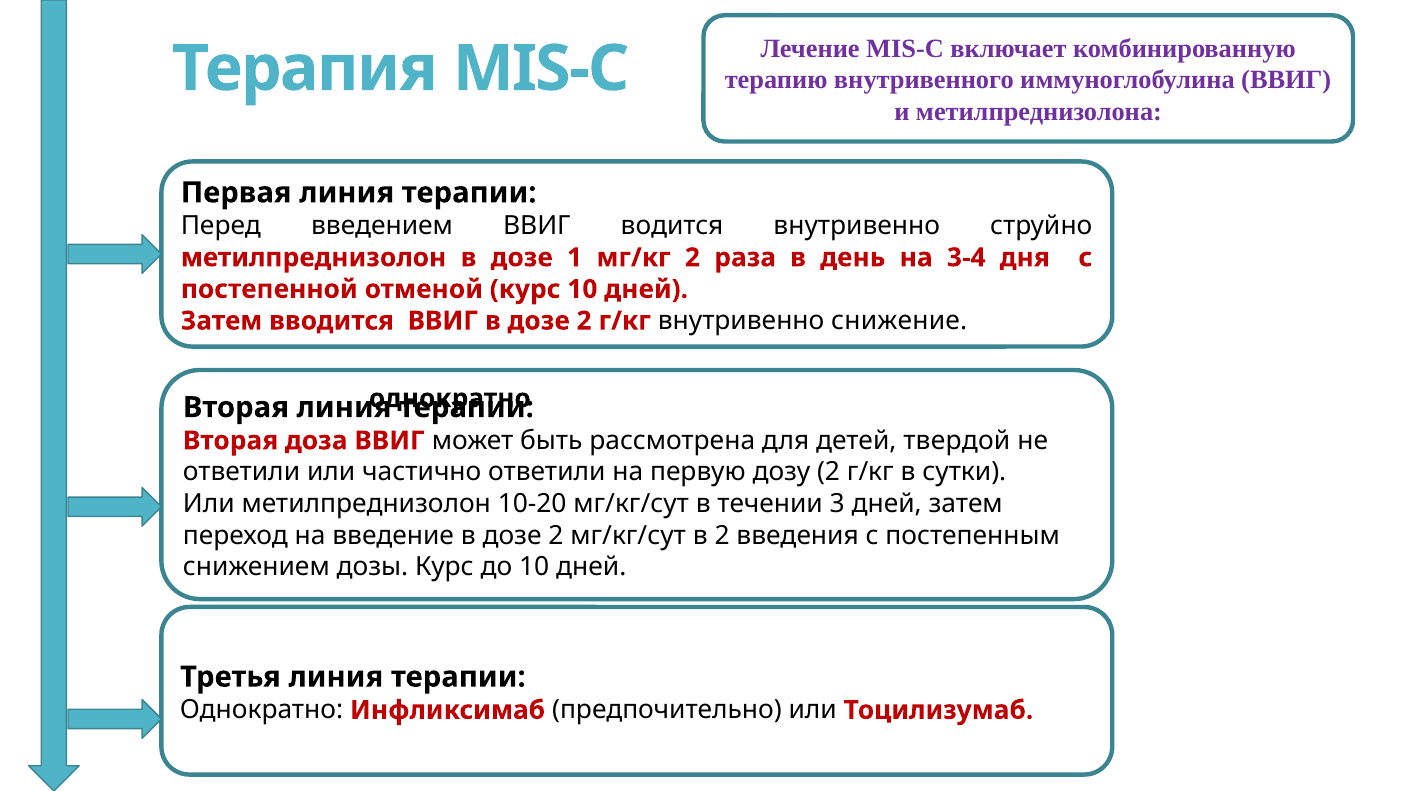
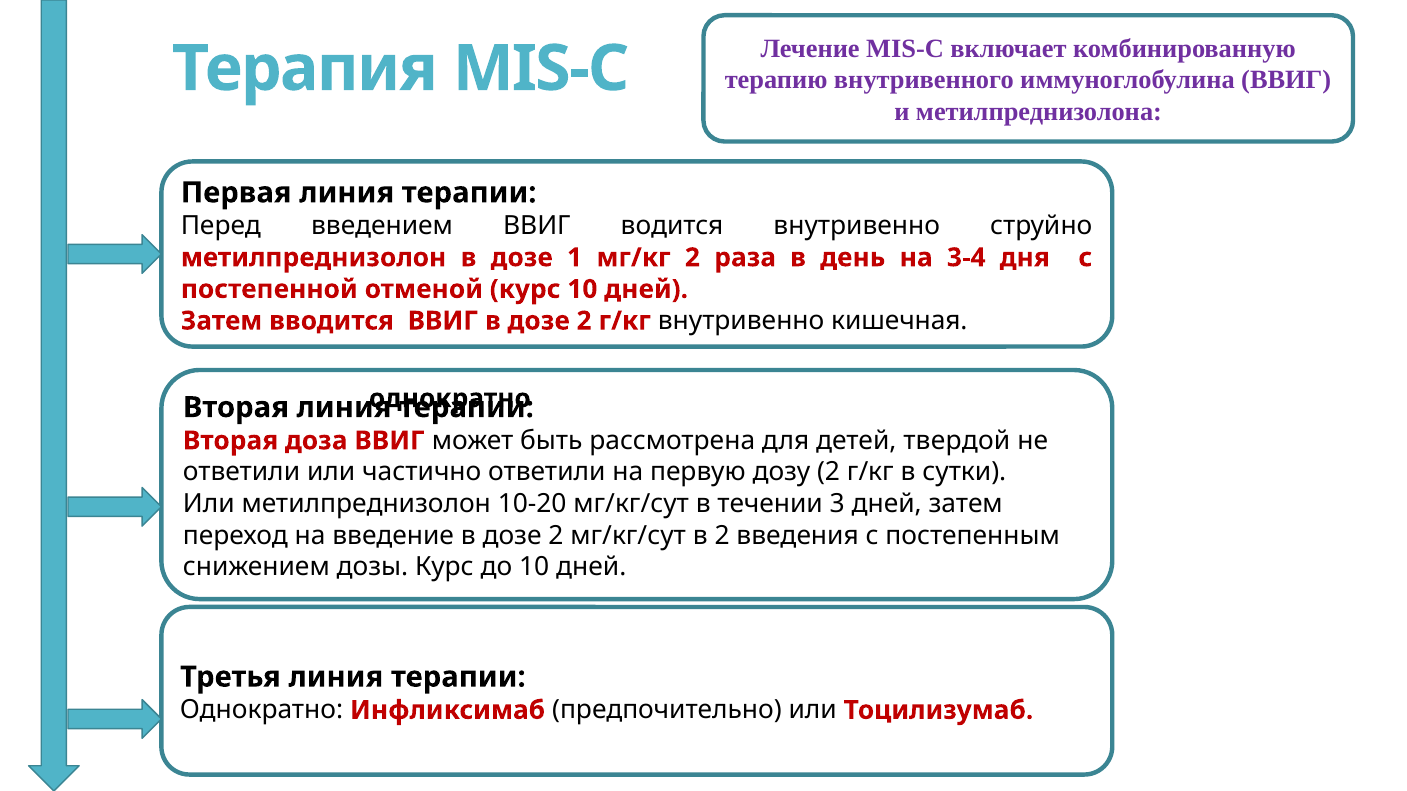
снижение: снижение -> кишечная (899, 321)
